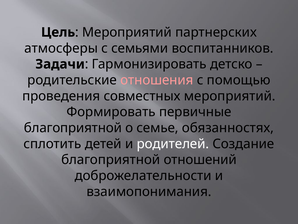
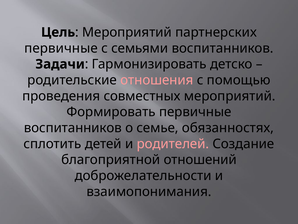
атмосферы: атмосферы -> первичные (61, 48)
благоприятной: благоприятной -> воспитанников (73, 128)
родителей colour: white -> pink (173, 144)
